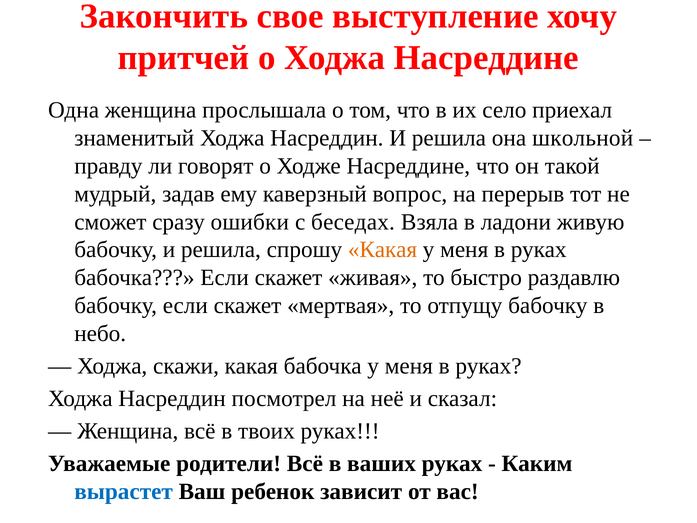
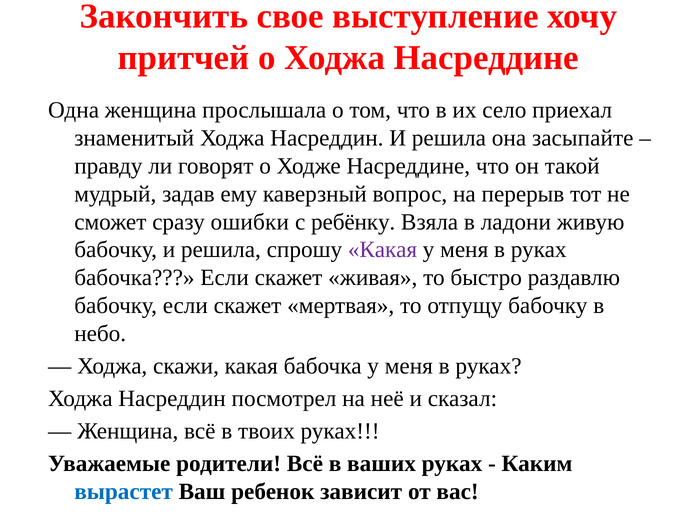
школьной: школьной -> засыпайте (583, 138)
беседах: беседах -> ребёнку (353, 222)
Какая colour: orange -> purple (383, 250)
